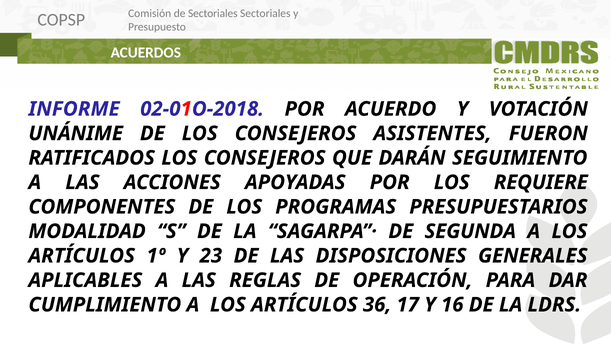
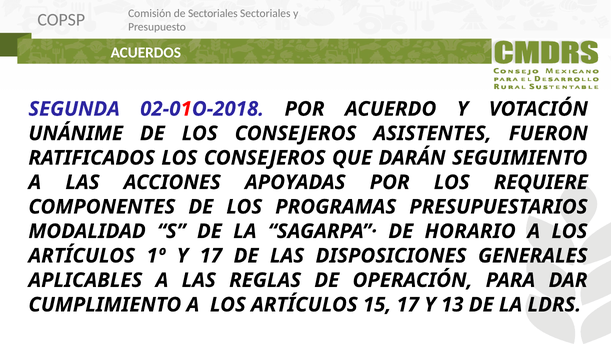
INFORME: INFORME -> SEGUNDA (74, 109)
SEGUNDA: SEGUNDA -> HORARIO (470, 231)
Y 23: 23 -> 17 (211, 256)
36: 36 -> 15 (377, 304)
16: 16 -> 13 (452, 304)
